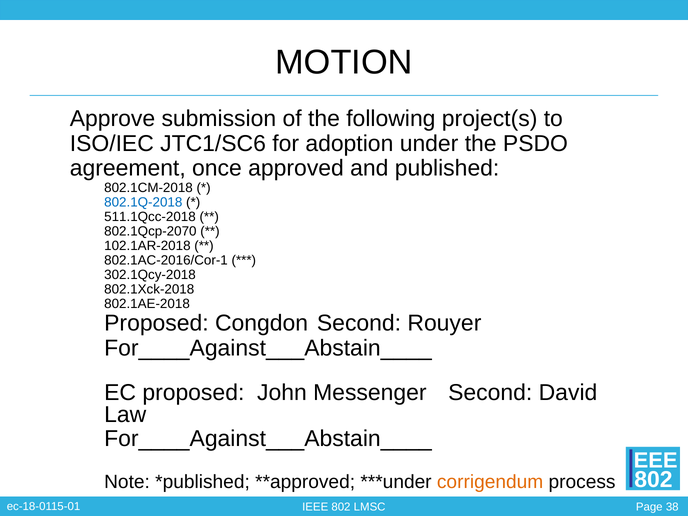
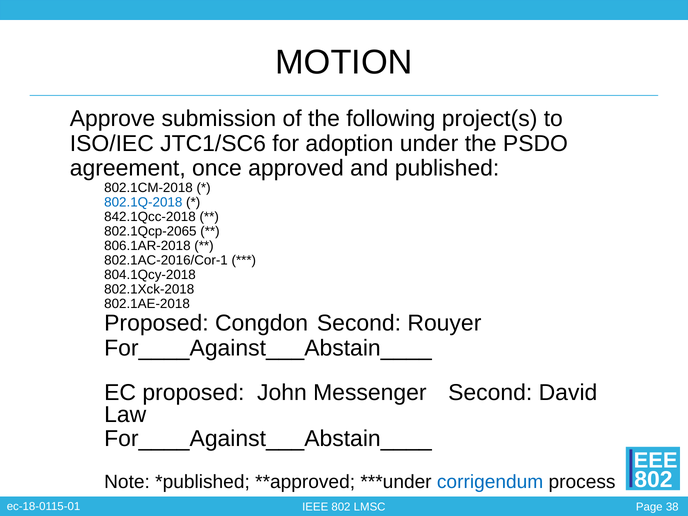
511.1Qcc-2018: 511.1Qcc-2018 -> 842.1Qcc-2018 (150, 217)
802.1Qcp-2070: 802.1Qcp-2070 -> 802.1Qcp-2065 (150, 231)
102.1AR-2018: 102.1AR-2018 -> 806.1AR-2018 (147, 246)
302.1Qcy-2018: 302.1Qcy-2018 -> 804.1Qcy-2018 (150, 275)
corrigendum colour: orange -> blue (490, 482)
